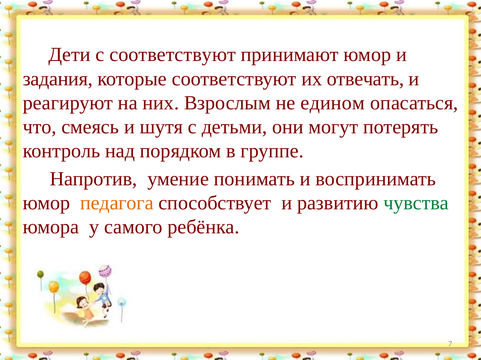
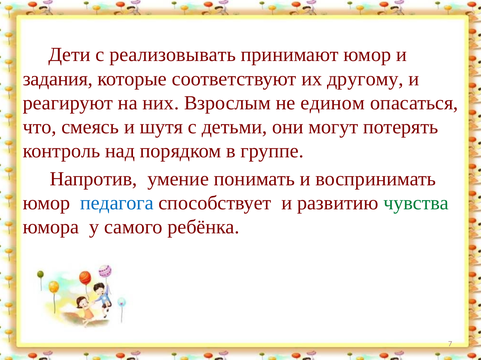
с соответствуют: соответствуют -> реализовывать (173, 55)
отвечать: отвечать -> другому (365, 79)
педагога colour: orange -> blue (117, 203)
